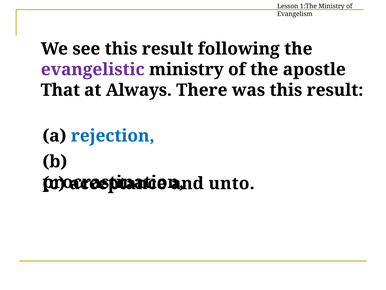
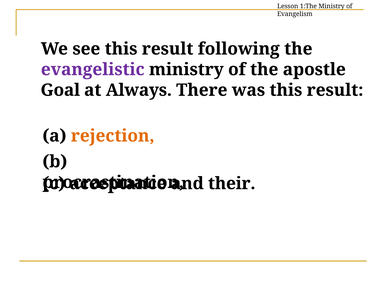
That: That -> Goal (60, 90)
rejection colour: blue -> orange (113, 136)
unto: unto -> their (232, 183)
